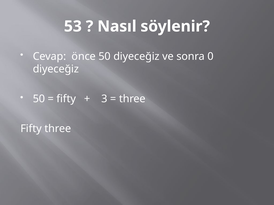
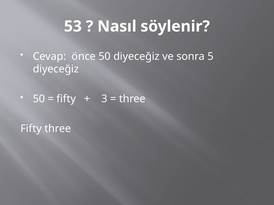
0: 0 -> 5 (211, 56)
